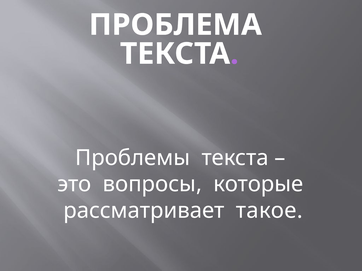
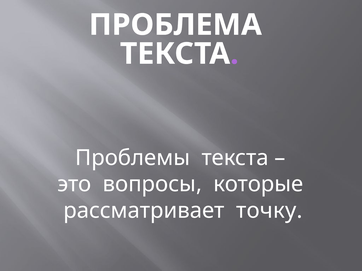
такое: такое -> точку (269, 211)
